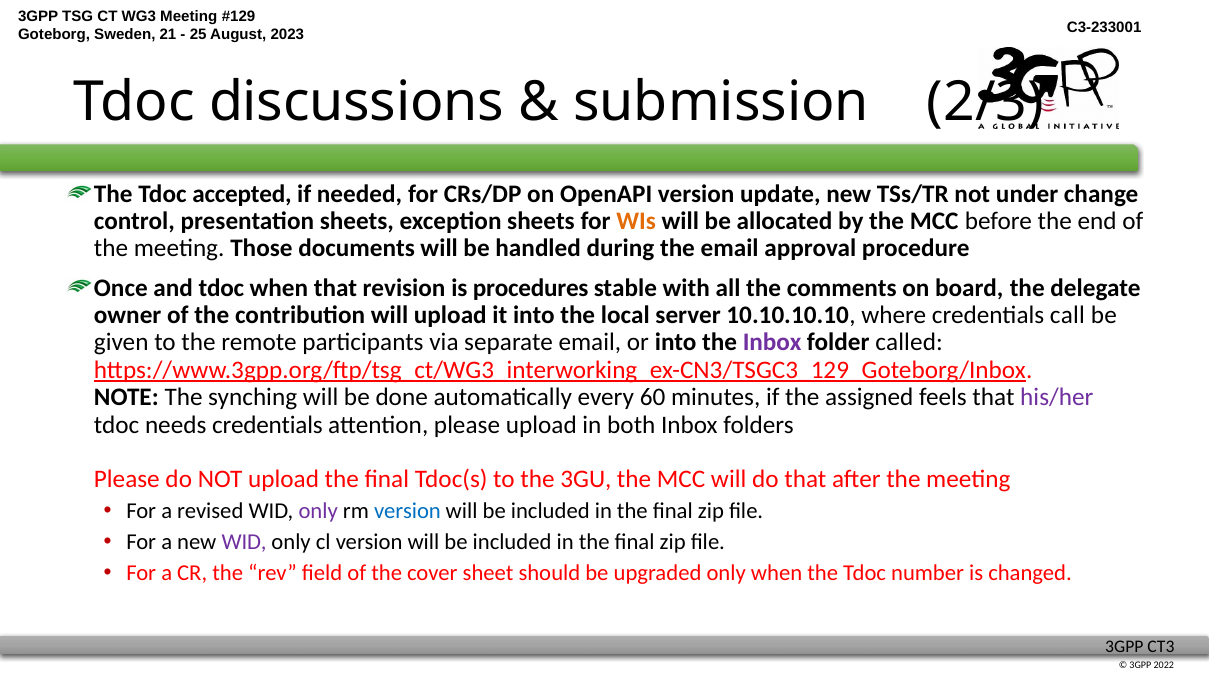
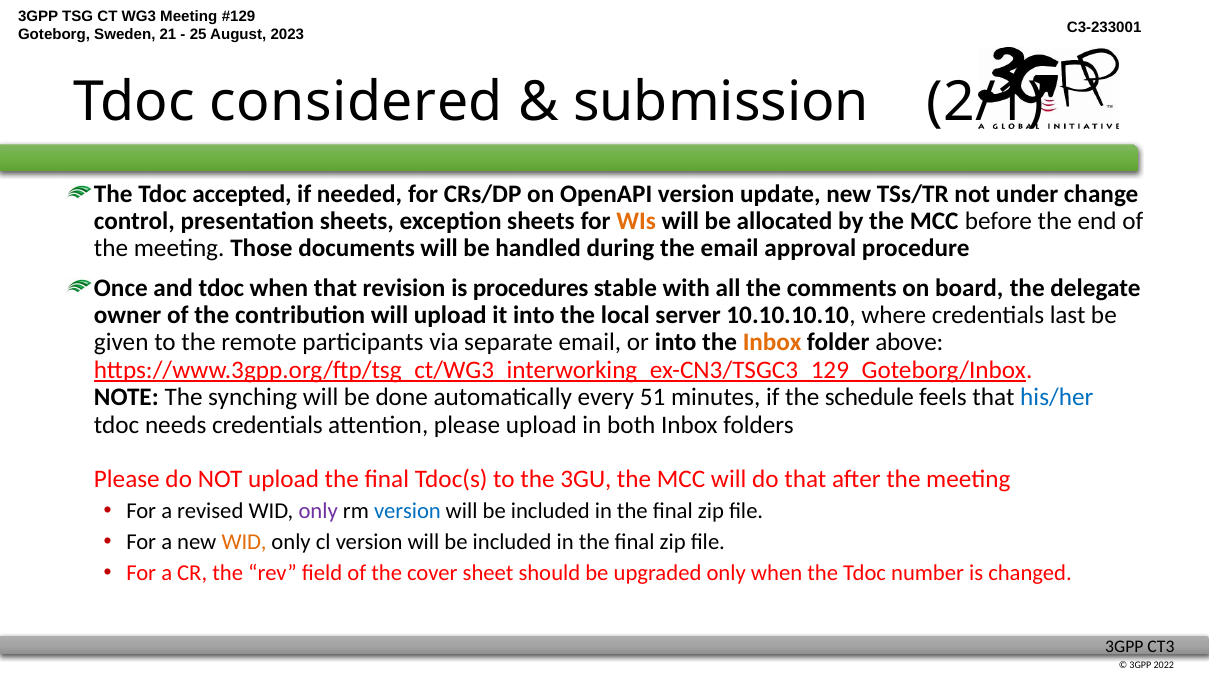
discussions: discussions -> considered (356, 102)
2/3: 2/3 -> 2/1 (985, 102)
call: call -> last (1068, 315)
Inbox colour: purple -> orange (772, 343)
called: called -> above (909, 343)
60: 60 -> 51 (653, 398)
assigned: assigned -> schedule (869, 398)
his/her colour: purple -> blue (1057, 398)
WID colour: purple -> orange (244, 542)
